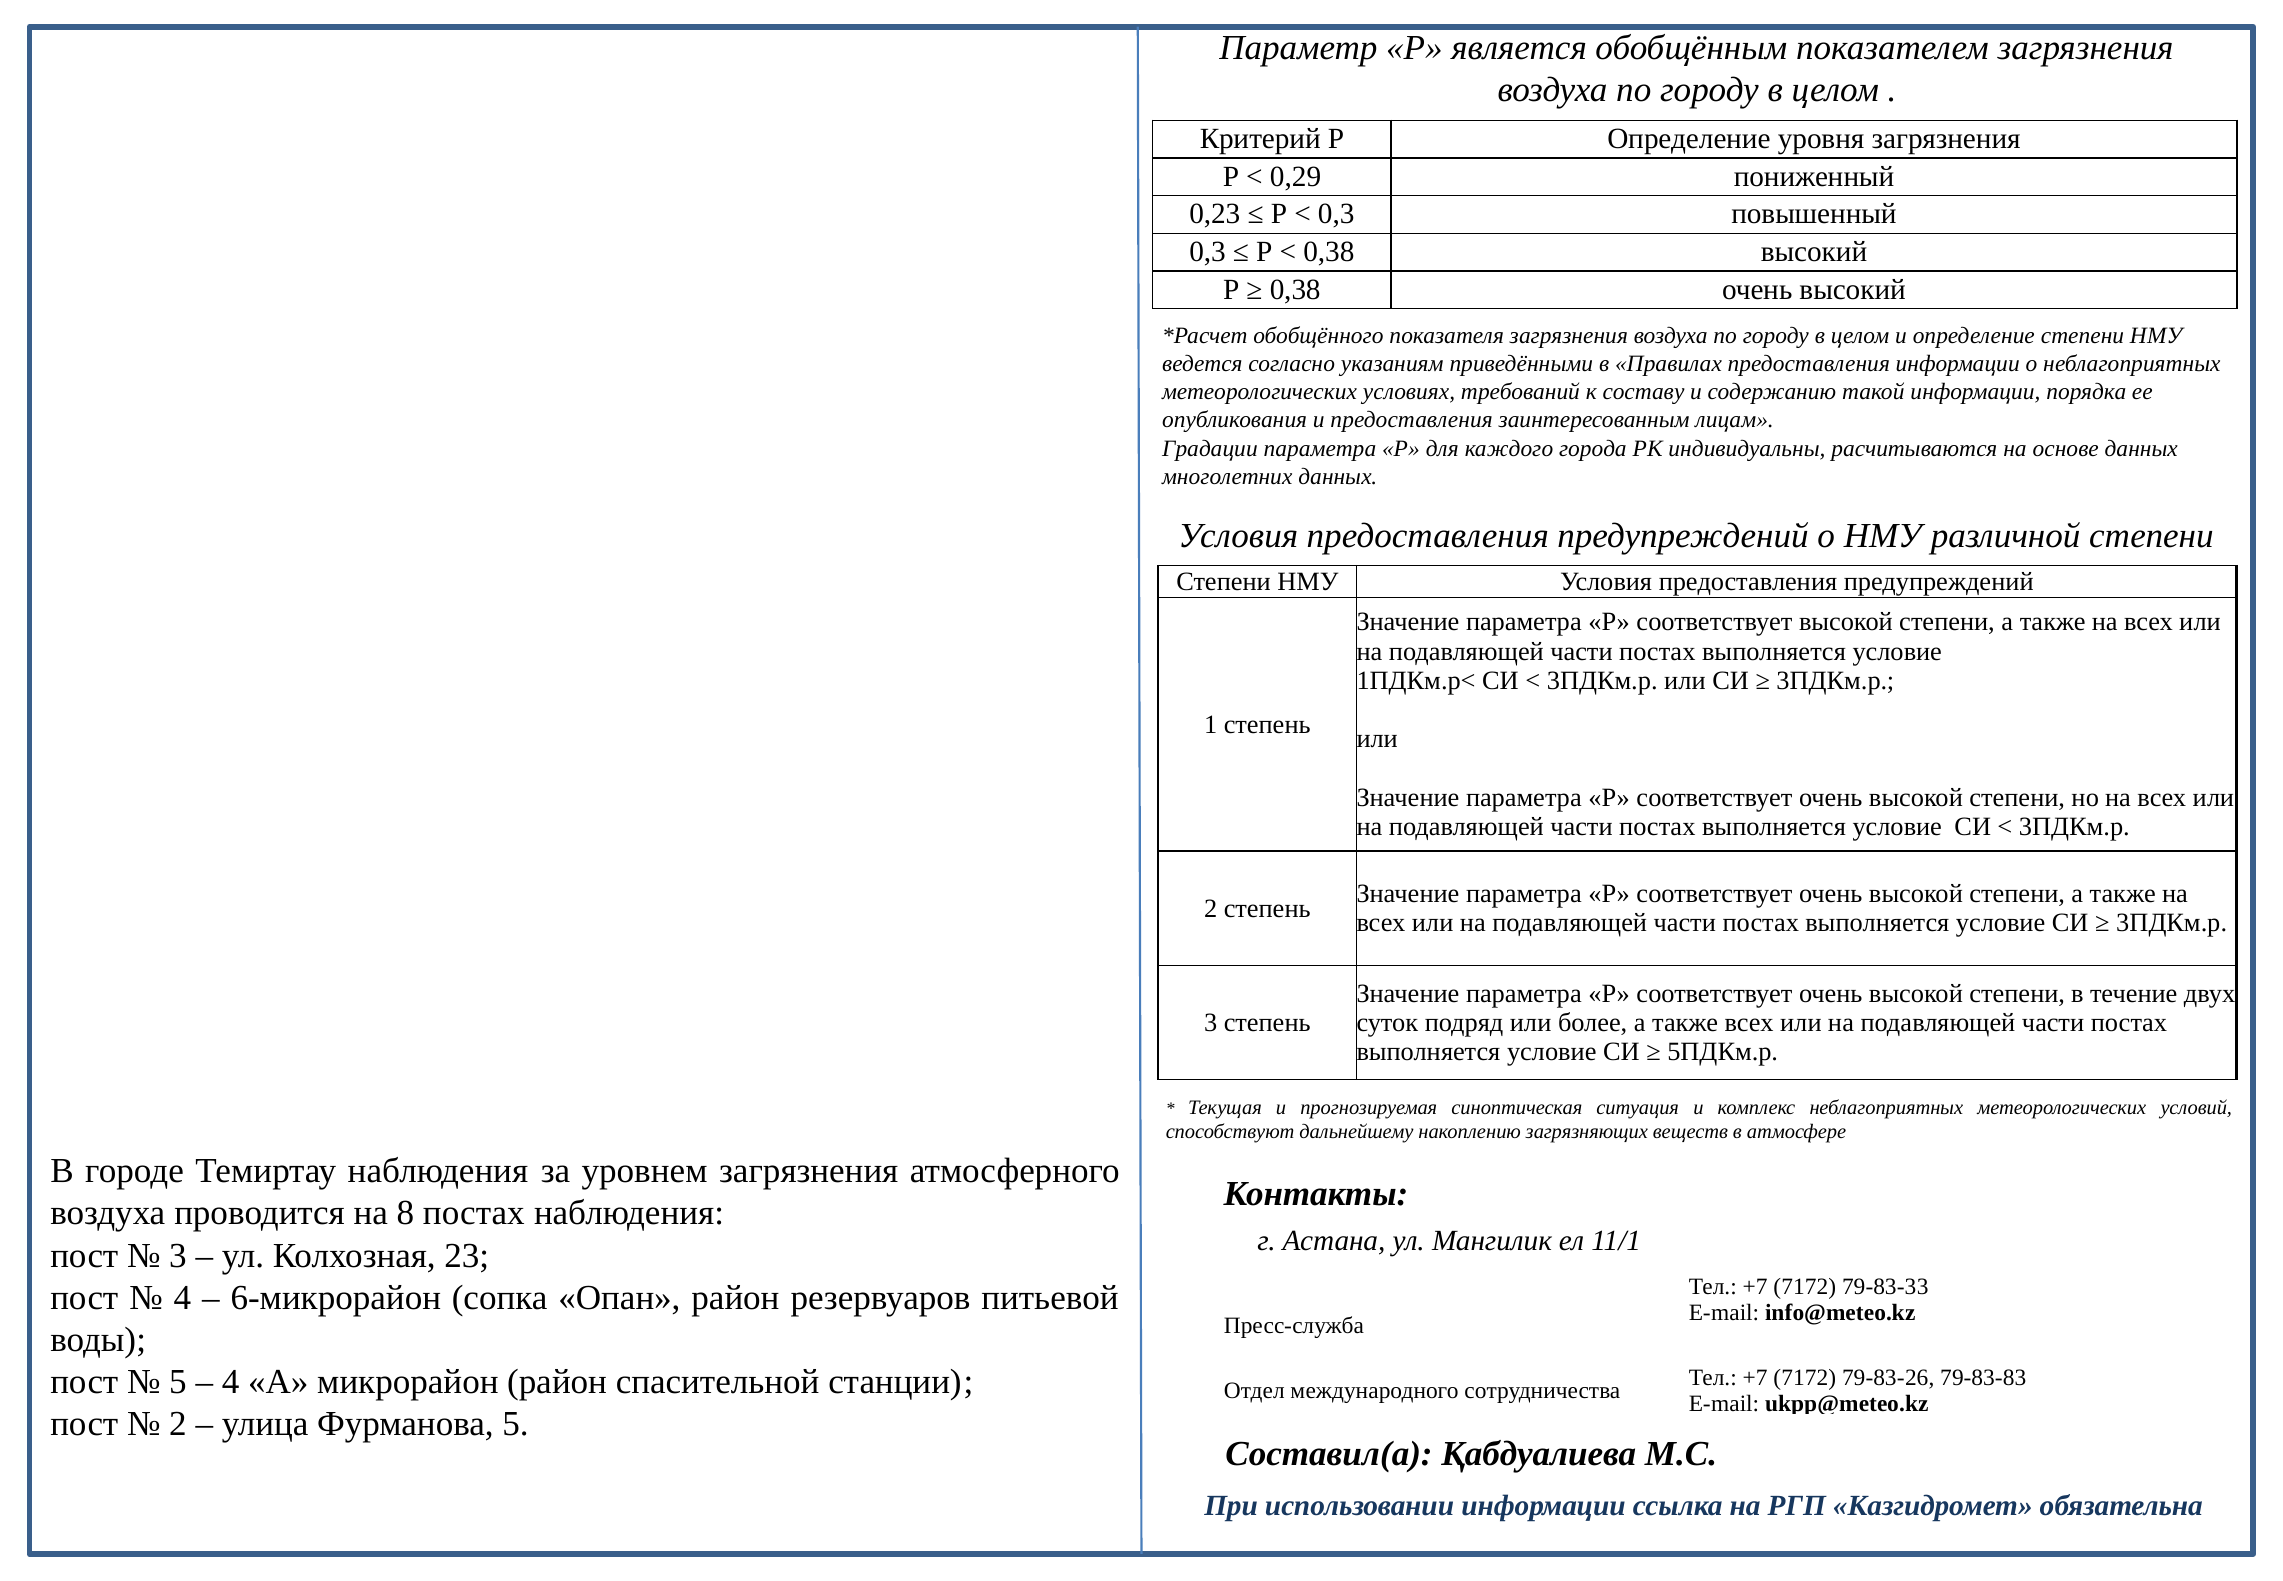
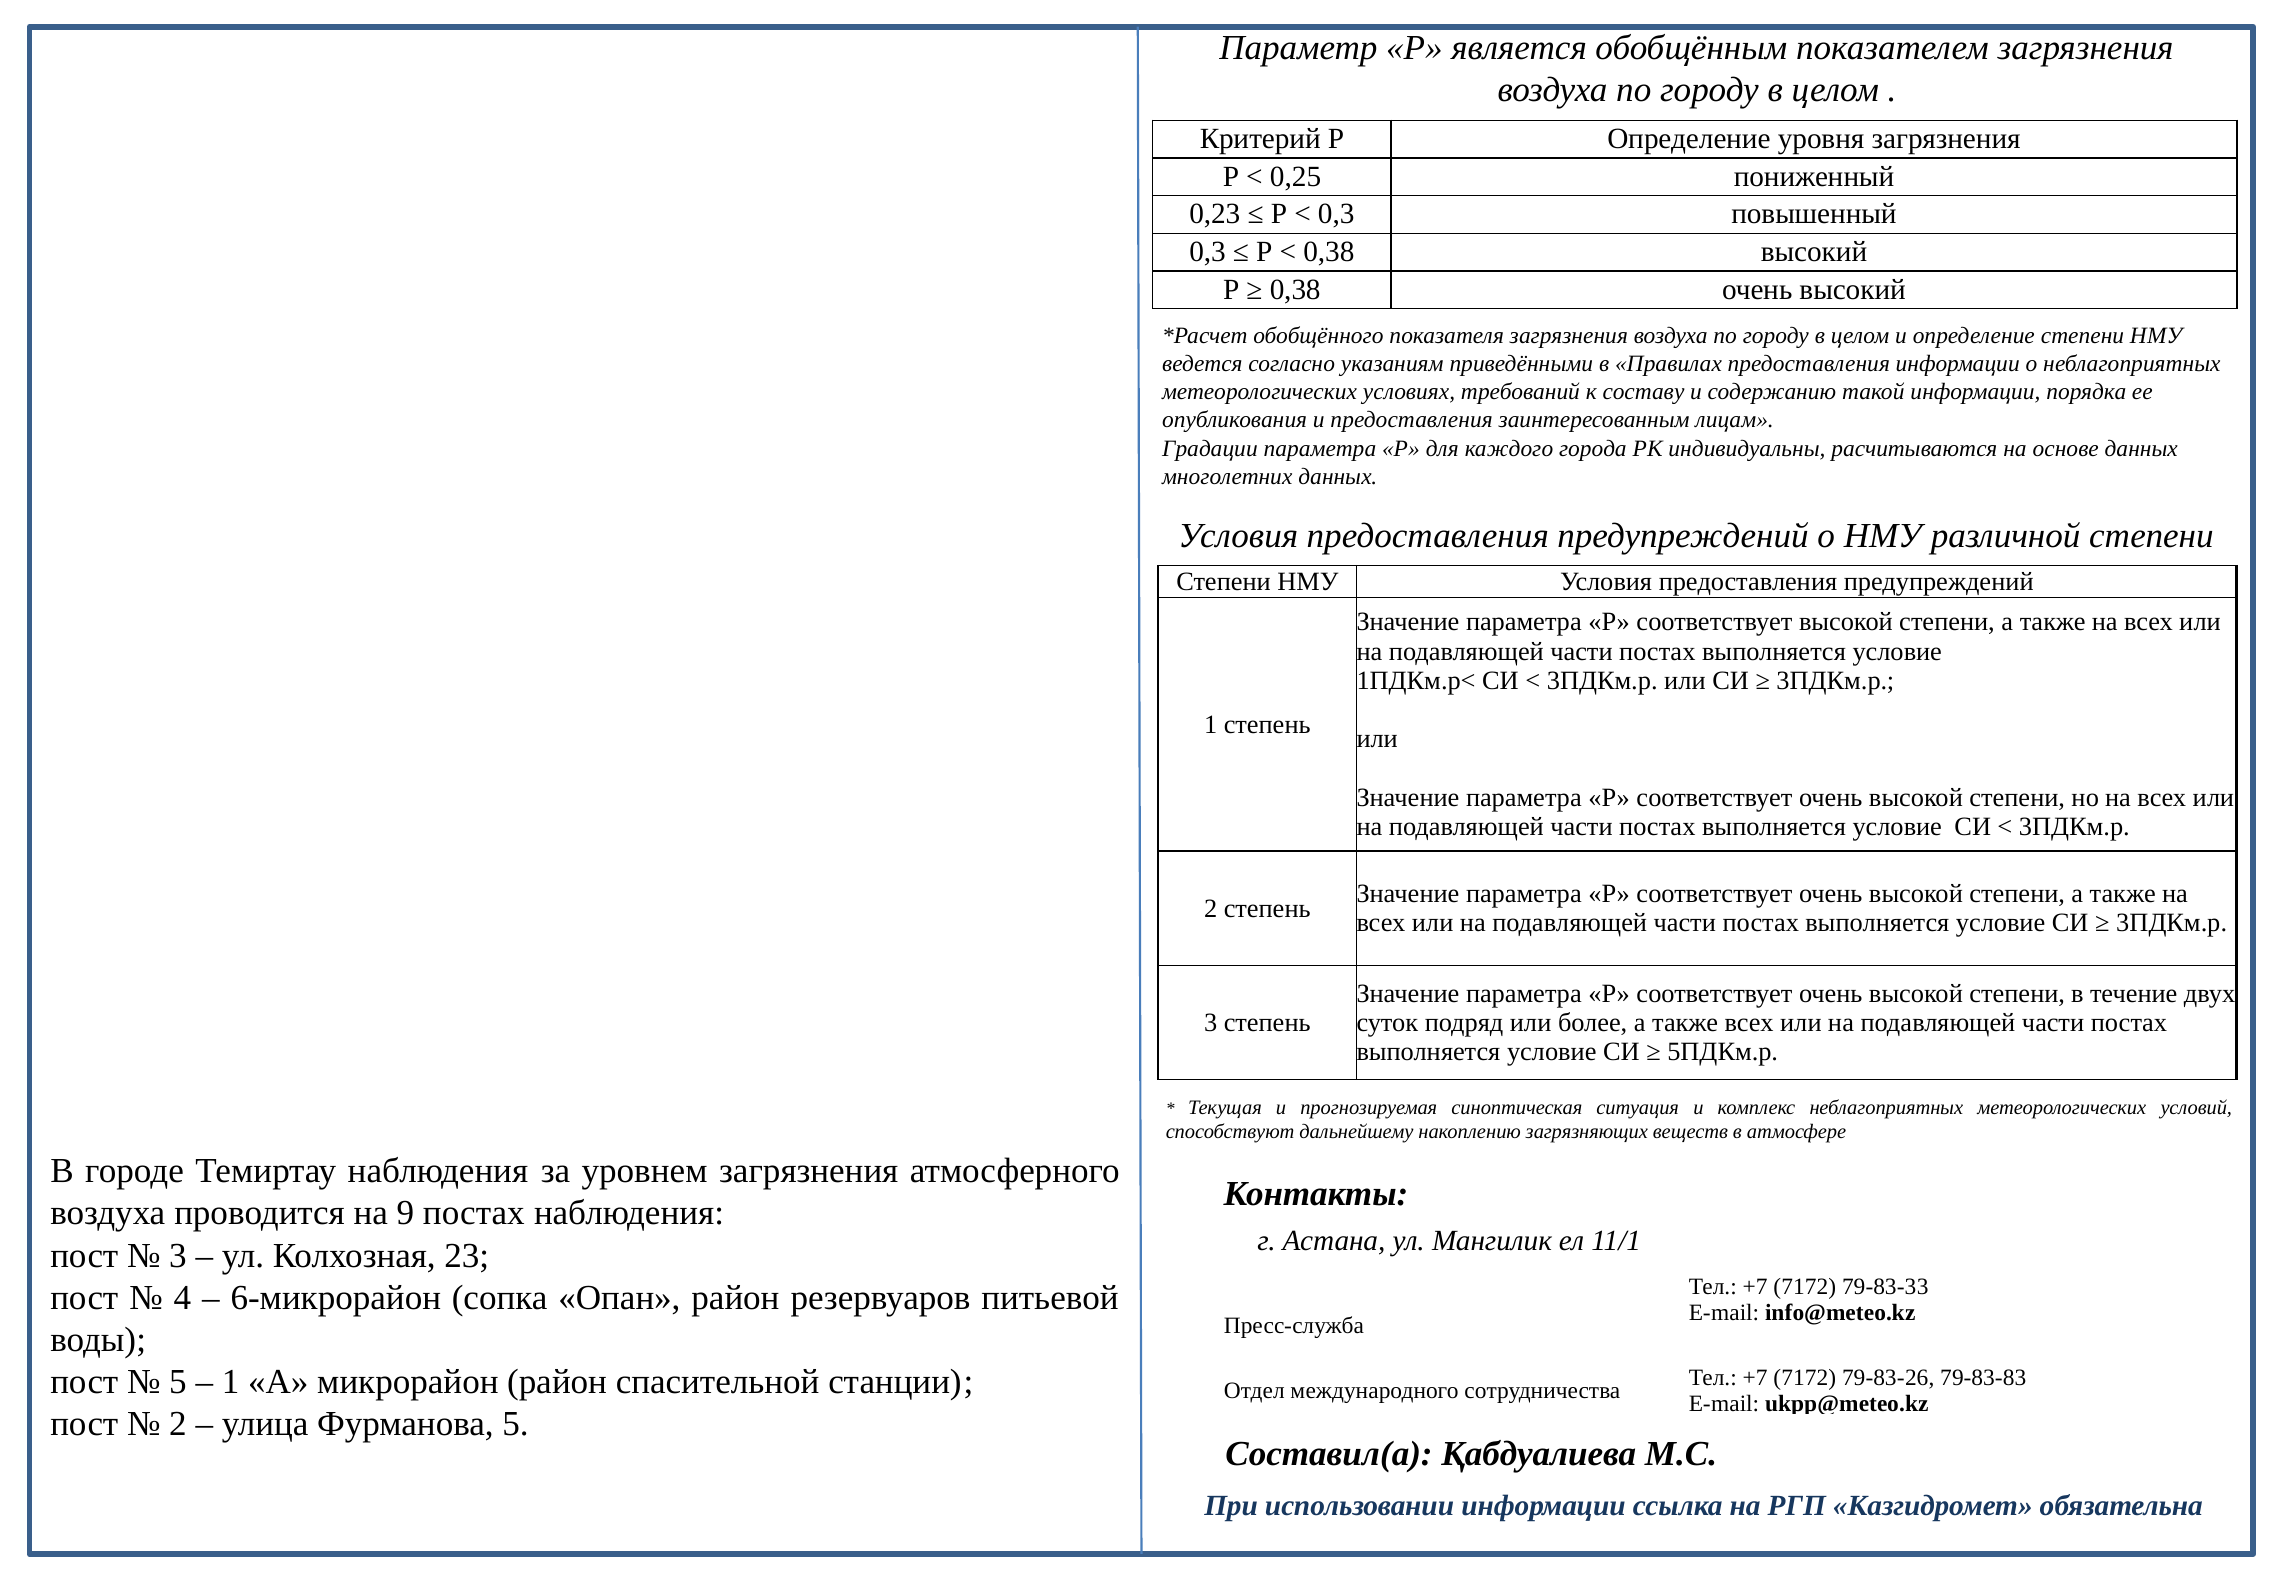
0,29: 0,29 -> 0,25 (1296, 177)
8: 8 -> 9 (405, 1213)
4: 4 -> 1 (231, 1382)
